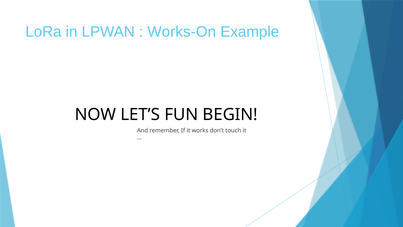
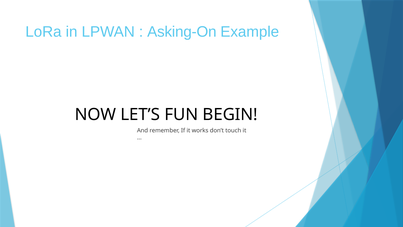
Works-On: Works-On -> Asking-On (182, 32)
